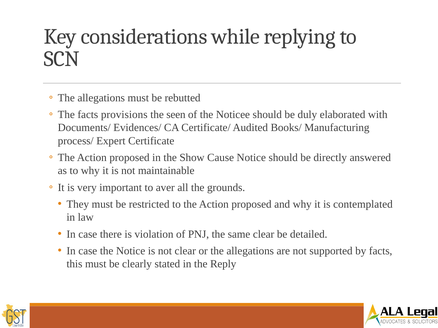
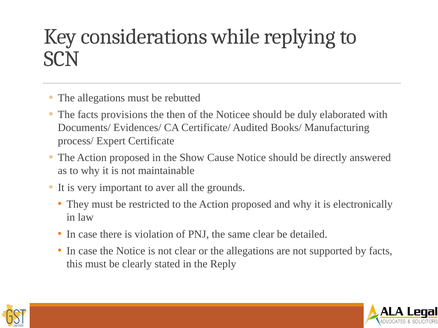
seen: seen -> then (176, 115)
contemplated: contemplated -> electronically (363, 205)
